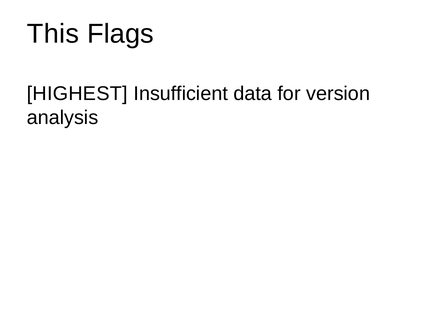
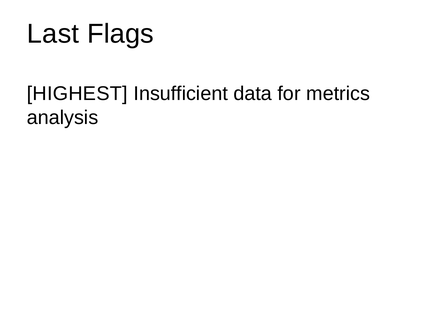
This: This -> Last (53, 34)
version: version -> metrics (338, 94)
